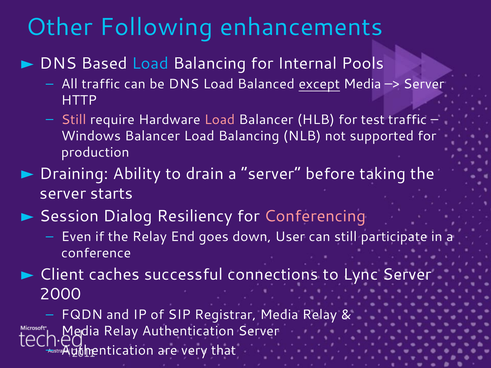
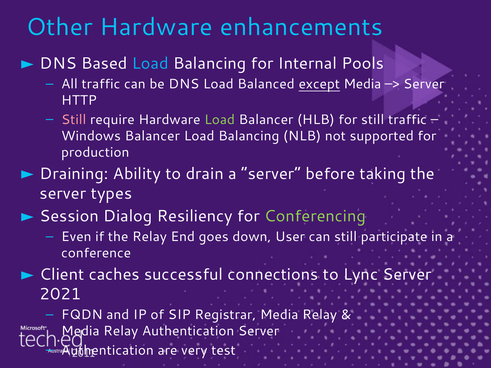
Other Following: Following -> Hardware (156, 27)
Load colour: pink -> light green (220, 120)
for test: test -> still (373, 120)
starts: starts -> types (111, 193)
Conferencing colour: pink -> light green (315, 216)
2000: 2000 -> 2021 (60, 294)
that: that -> test (223, 350)
